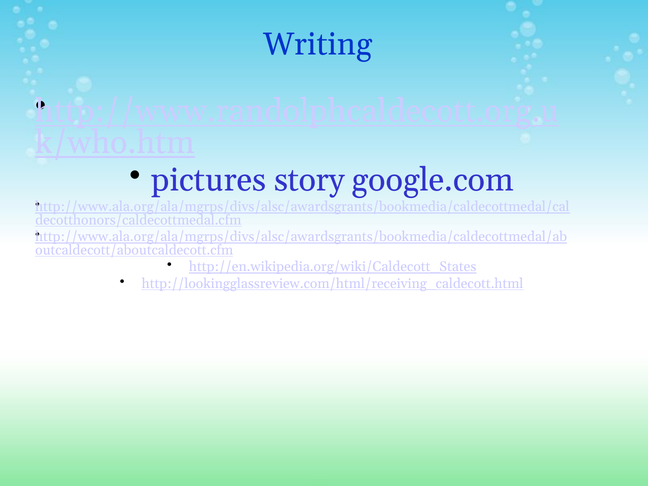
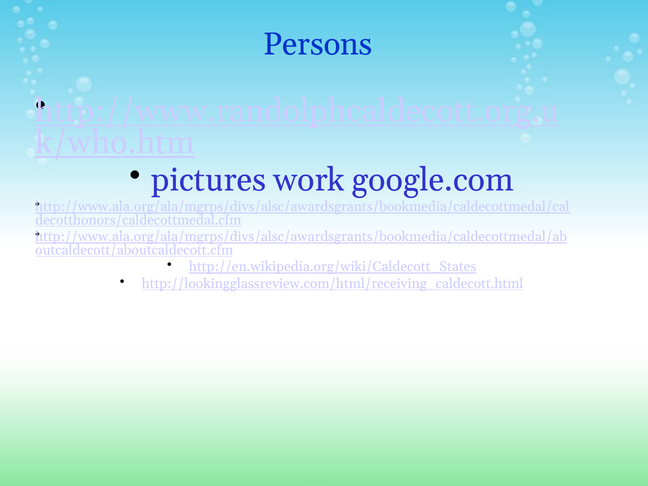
Writing: Writing -> Persons (318, 44)
story: story -> work (309, 180)
